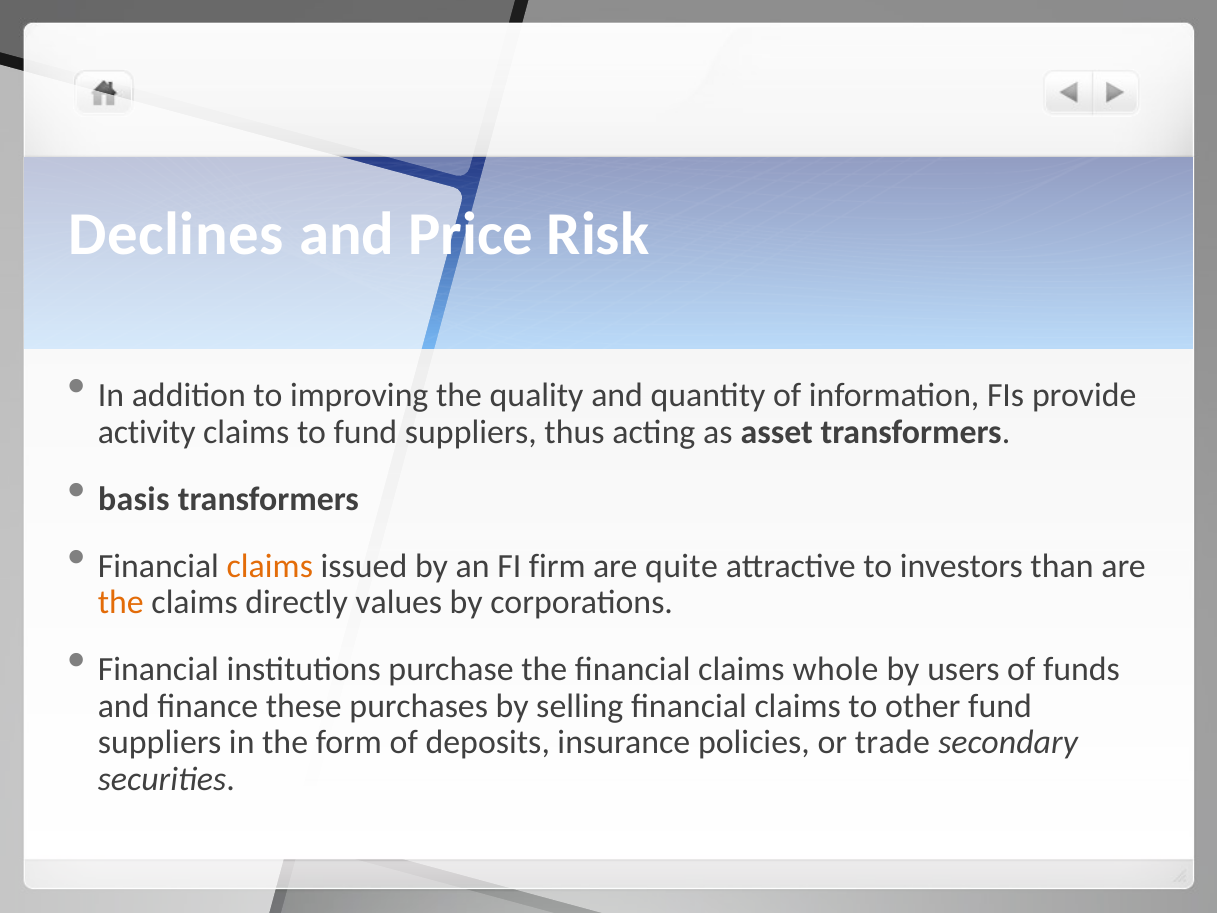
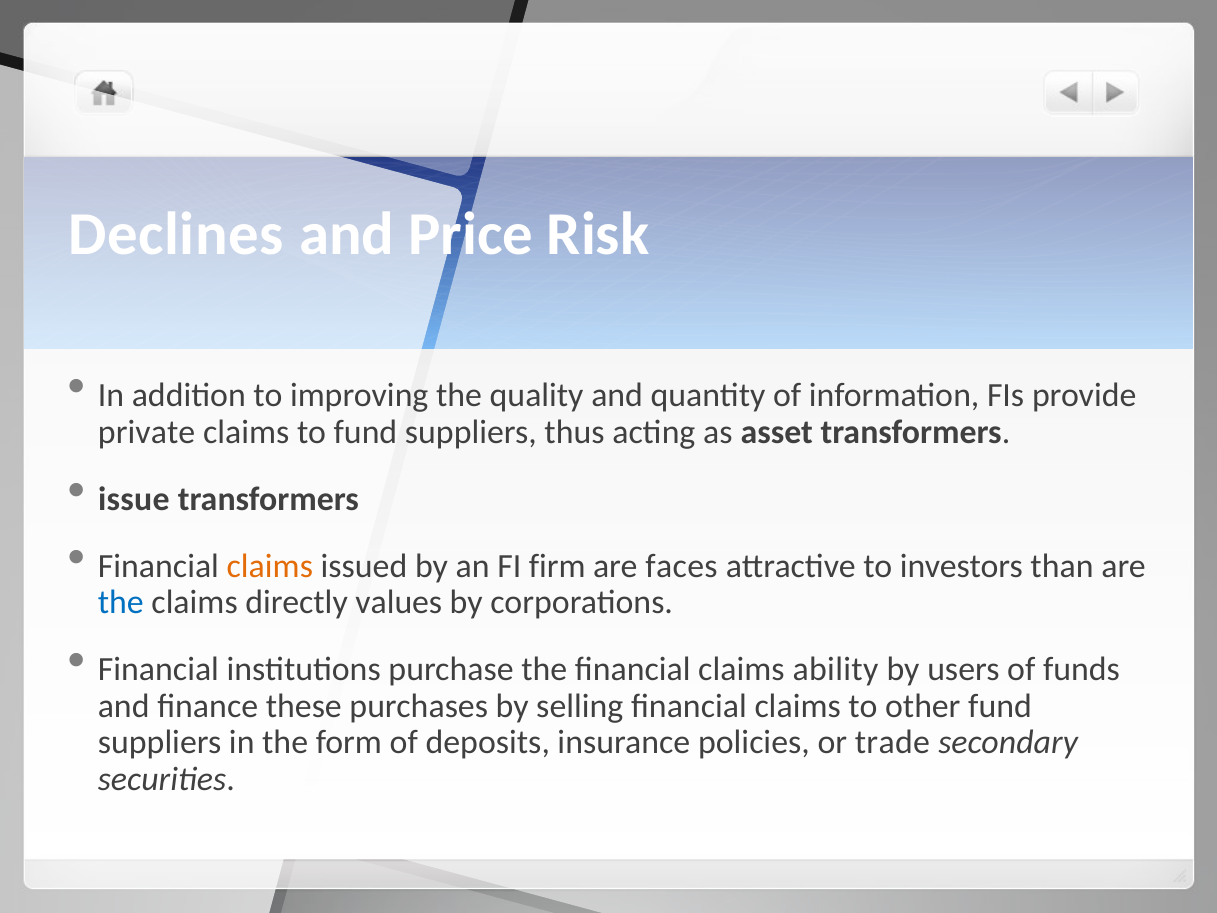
activity: activity -> private (147, 432)
basis: basis -> issue (134, 499)
quite: quite -> faces (682, 566)
the colour: orange -> blue (121, 603)
whole: whole -> ability (835, 669)
